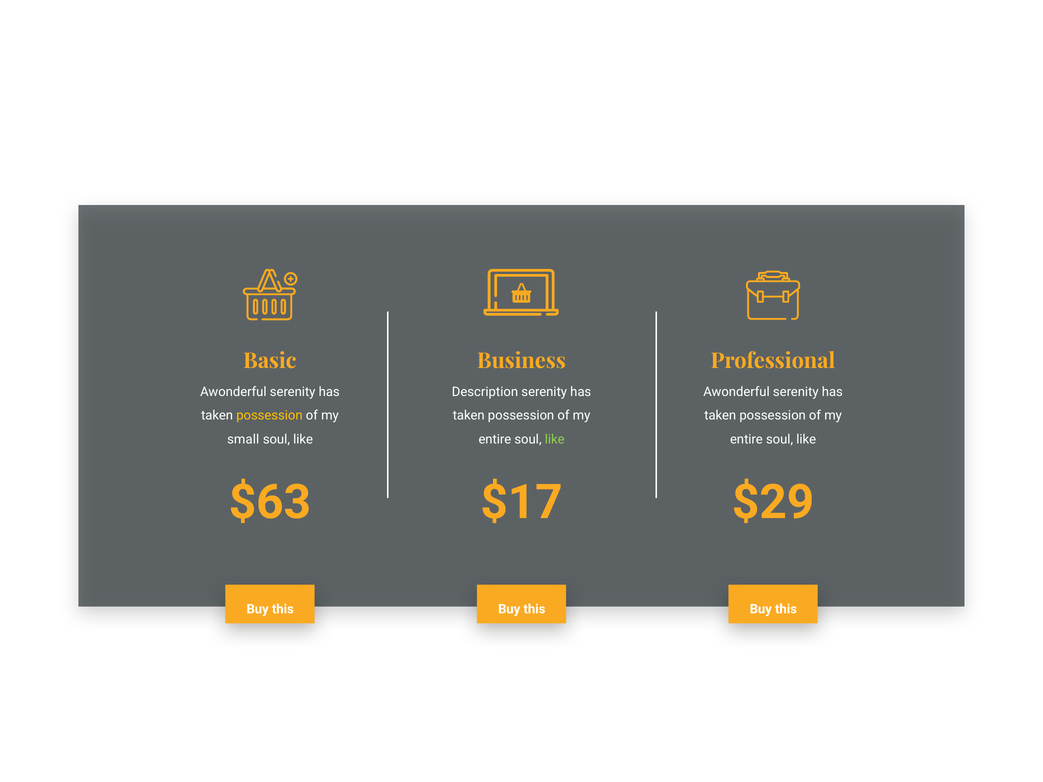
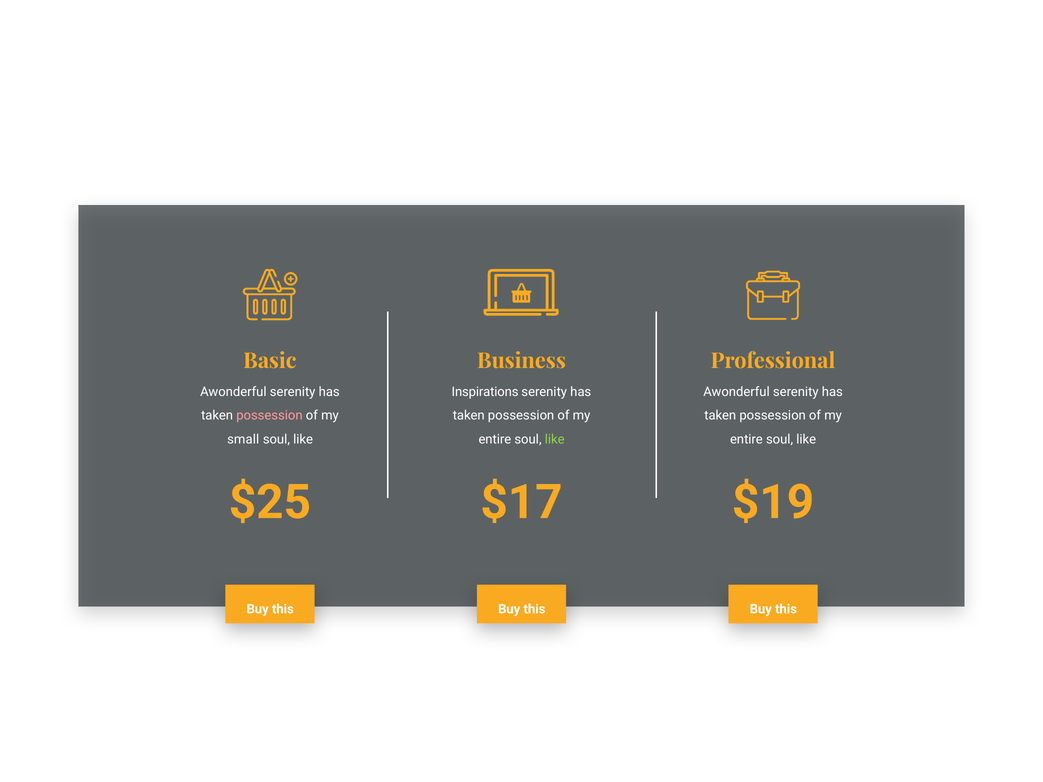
Description: Description -> Inspirations (485, 392)
possession colour: yellow -> pink (269, 416)
$63: $63 -> $25 (270, 502)
$29: $29 -> $19 (773, 502)
